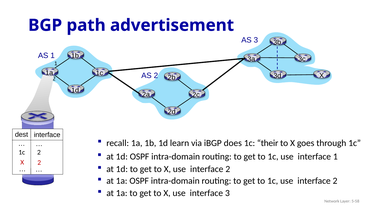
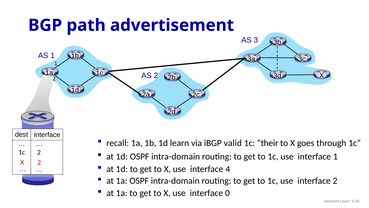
does: does -> valid (233, 143)
X use interface 2: 2 -> 4 (228, 169)
interface 3: 3 -> 0 (227, 193)
